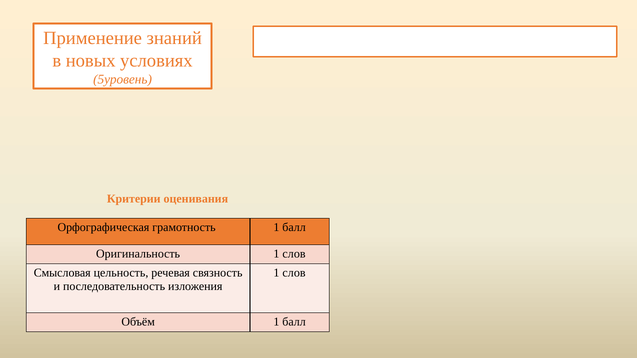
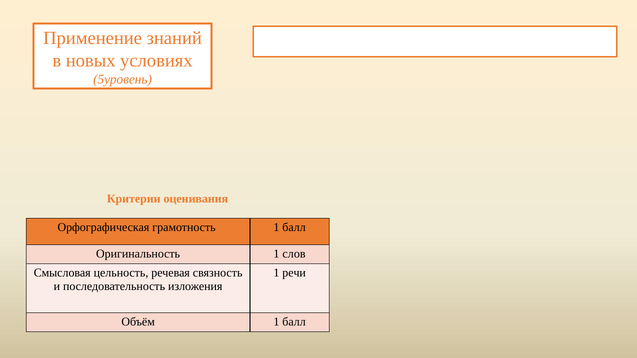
слов: слов -> речи (294, 273)
